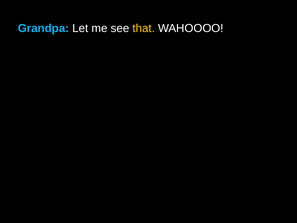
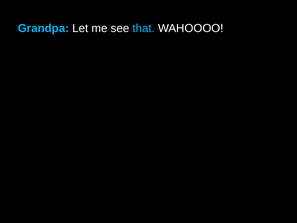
that colour: yellow -> light blue (144, 28)
